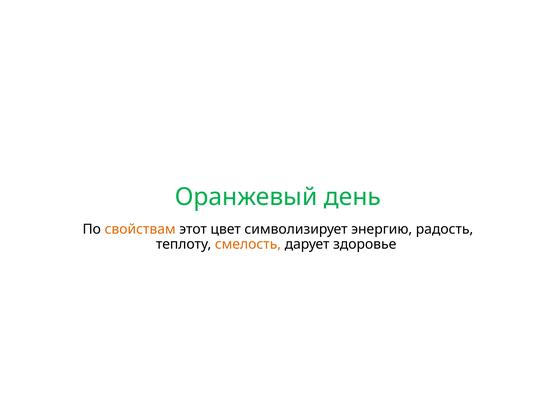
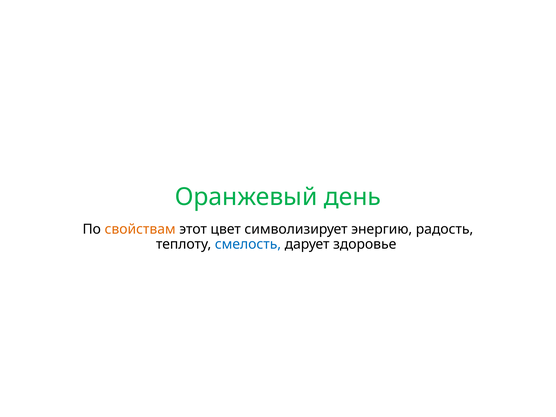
смелость colour: orange -> blue (248, 244)
